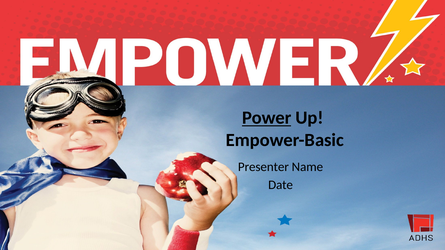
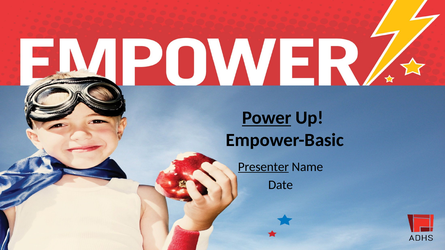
Presenter underline: none -> present (263, 167)
